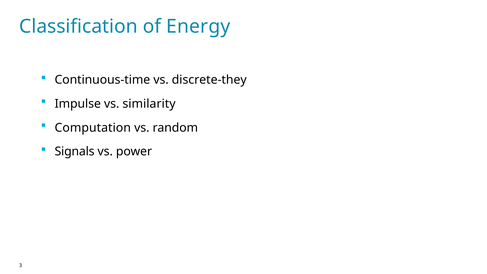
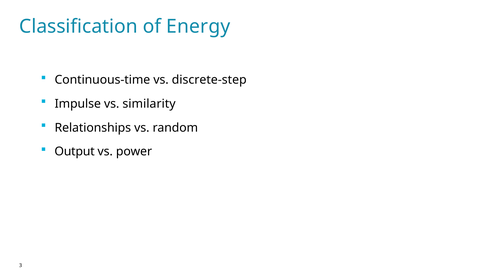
discrete-they: discrete-they -> discrete-step (209, 80)
Computation: Computation -> Relationships (93, 128)
Signals: Signals -> Output (75, 152)
